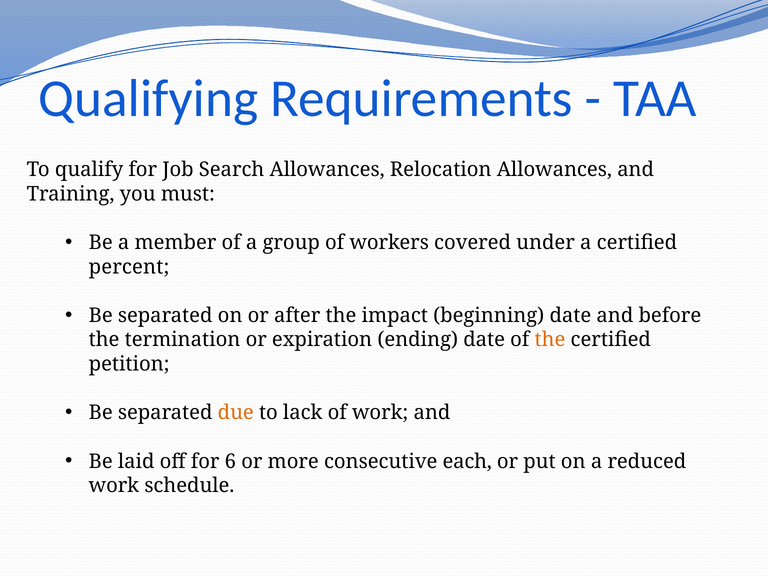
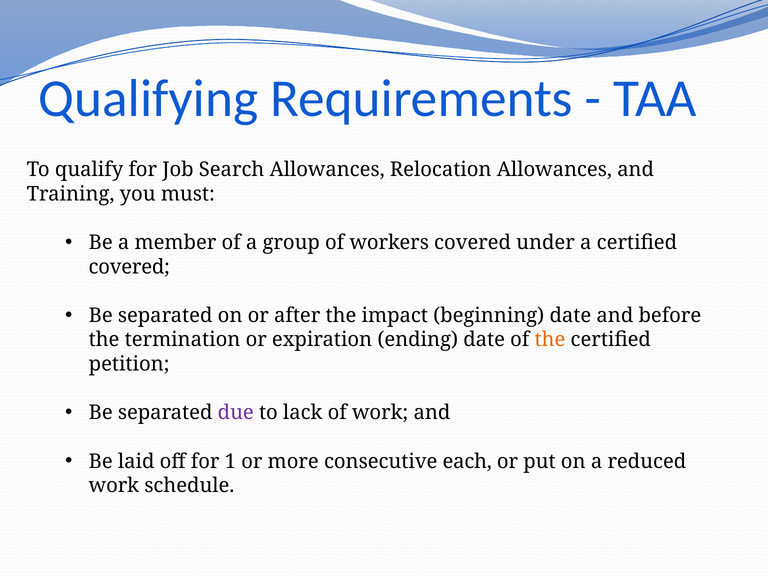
percent: percent -> covered (129, 267)
due colour: orange -> purple (236, 413)
6: 6 -> 1 (230, 461)
